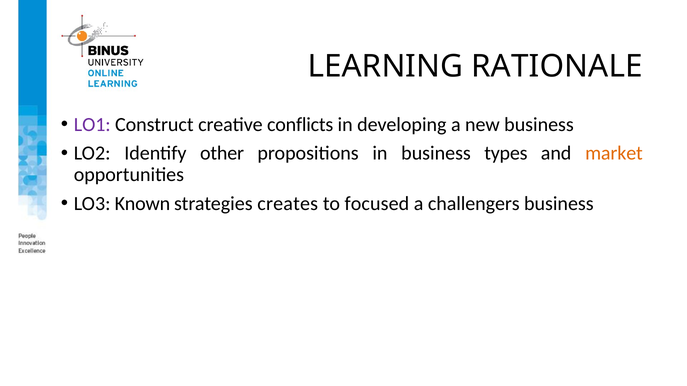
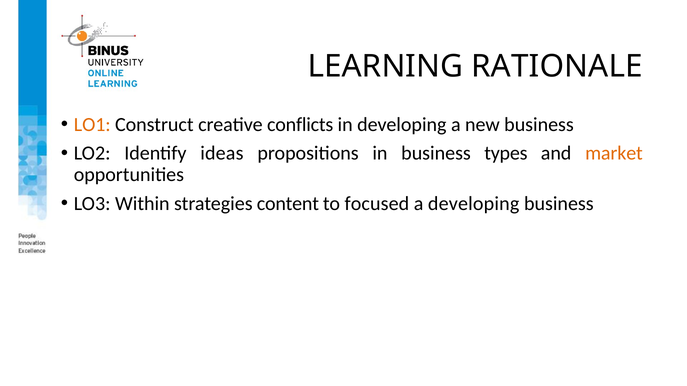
LO1 colour: purple -> orange (92, 125)
other: other -> ideas (222, 153)
Known: Known -> Within (142, 204)
creates: creates -> content (288, 204)
a challengers: challengers -> developing (474, 204)
